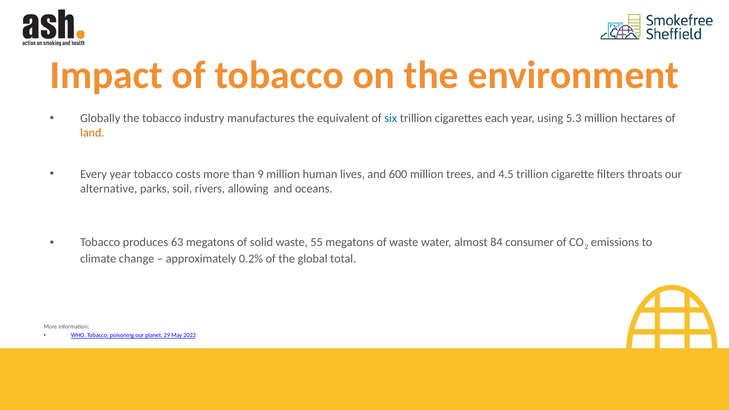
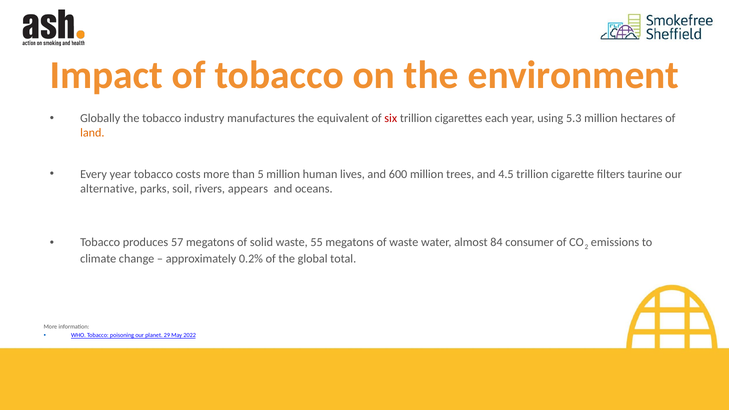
six colour: blue -> red (391, 118)
9: 9 -> 5 (261, 174)
throats: throats -> taurine (645, 174)
allowing: allowing -> appears (248, 189)
63: 63 -> 57 (177, 242)
